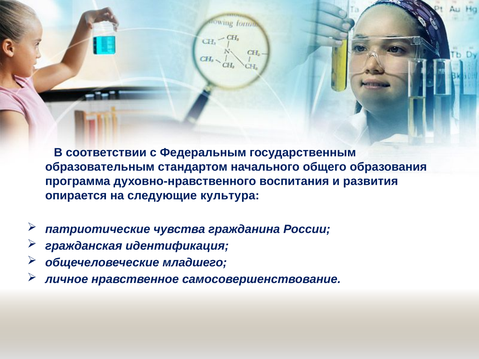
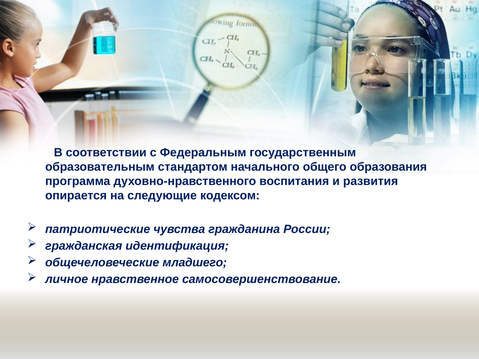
культура: культура -> кодексом (230, 196)
